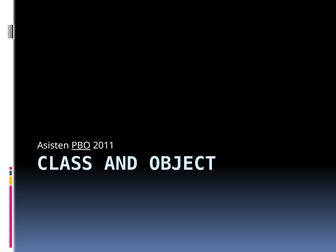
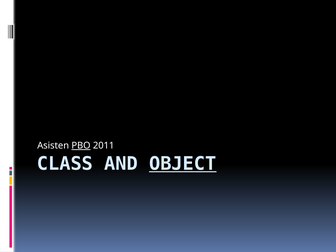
OBJECT underline: none -> present (183, 164)
